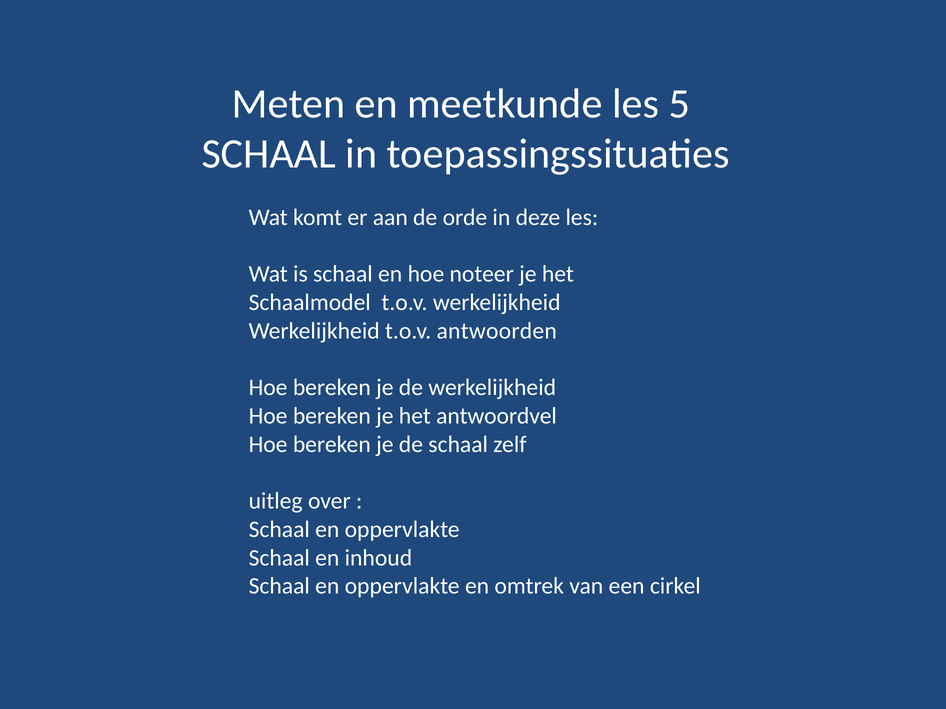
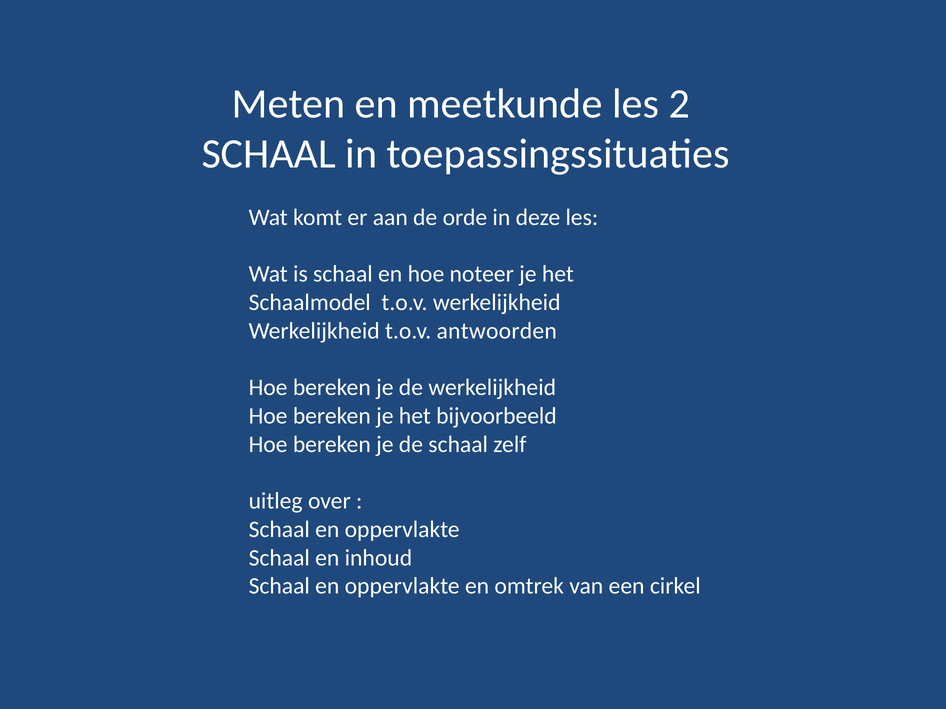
5: 5 -> 2 (679, 104)
antwoordvel: antwoordvel -> bijvoorbeeld (496, 416)
